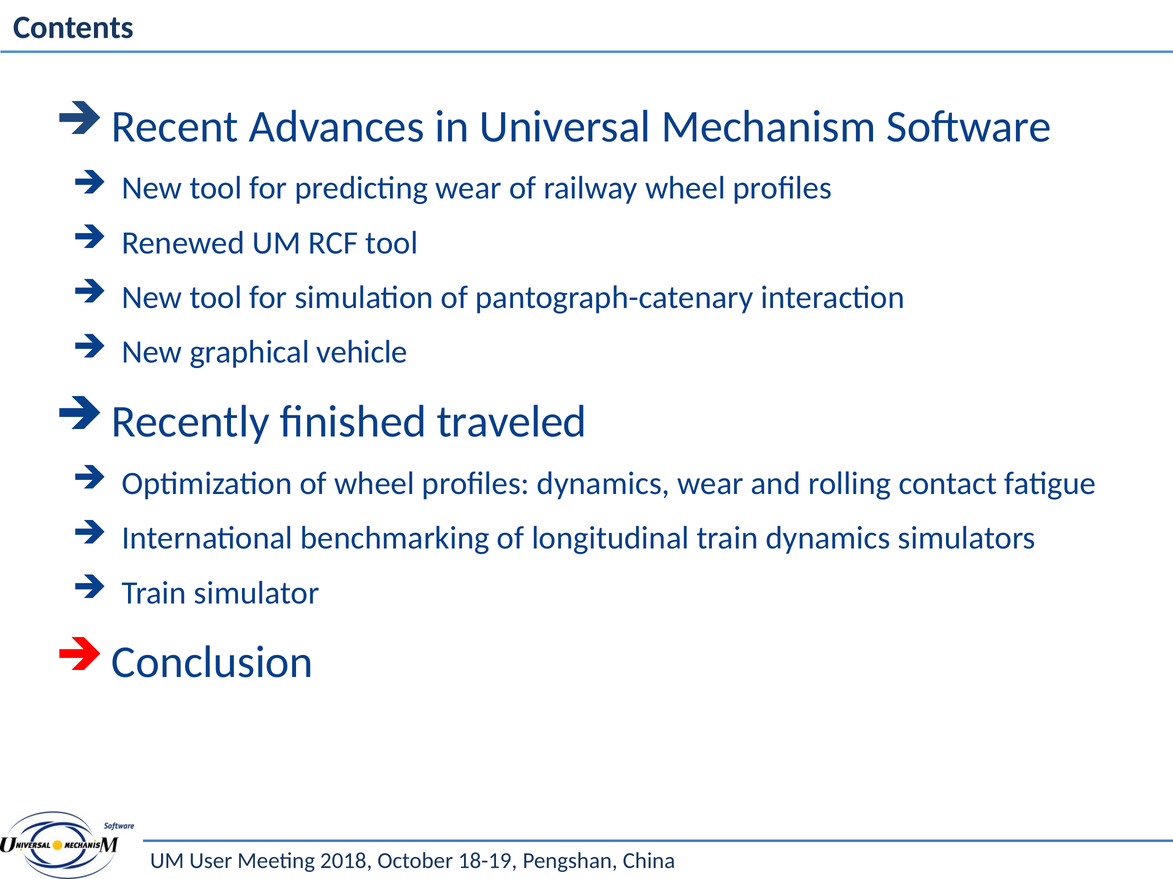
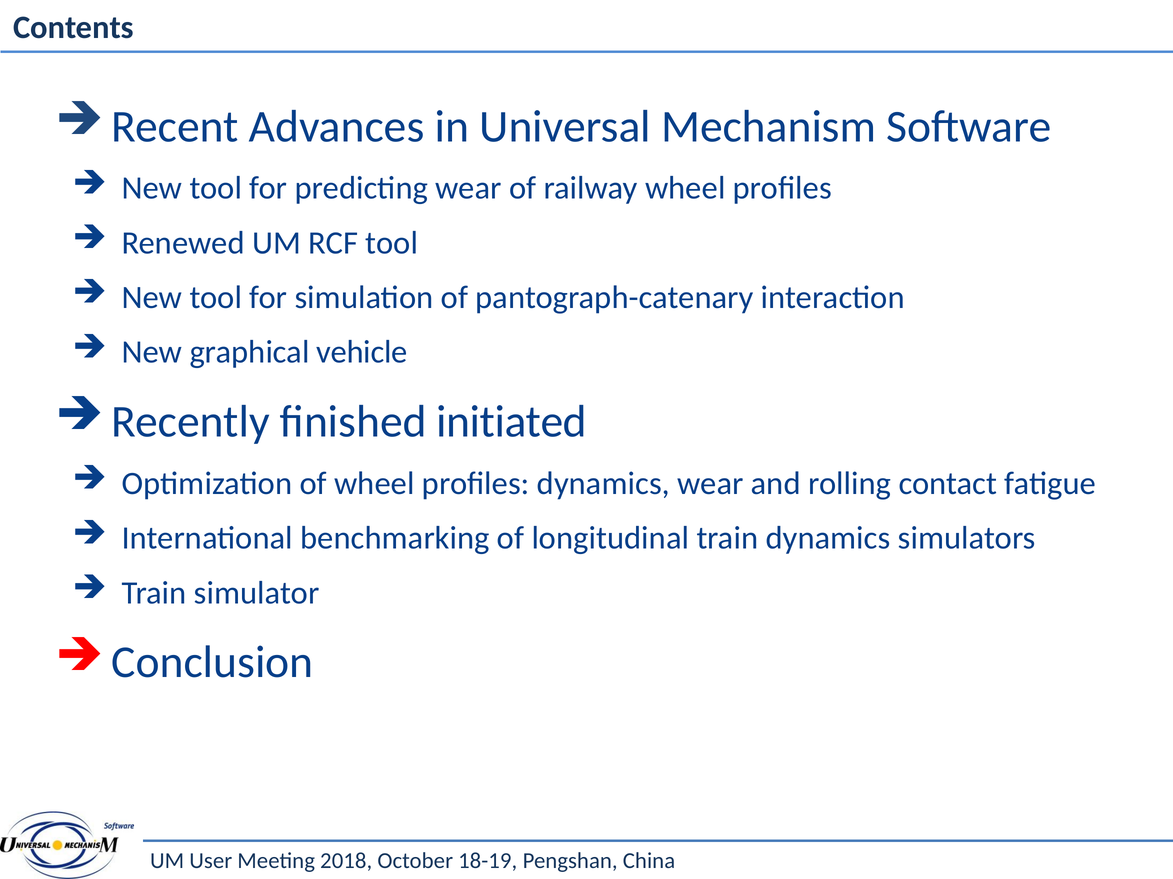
traveled: traveled -> initiated (512, 422)
